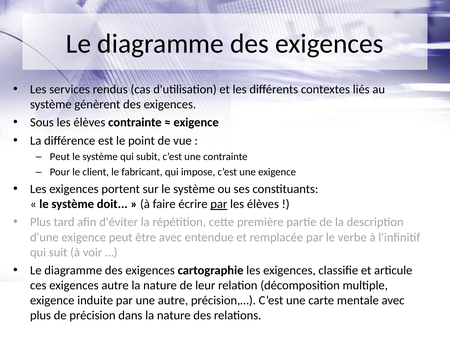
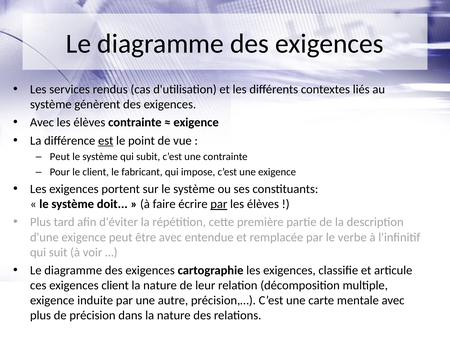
Sous: Sous -> Avec (42, 122)
est underline: none -> present (106, 140)
exigences autre: autre -> client (115, 285)
